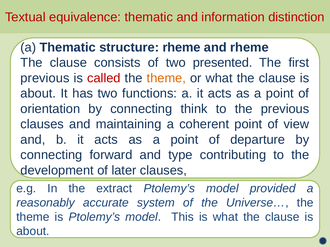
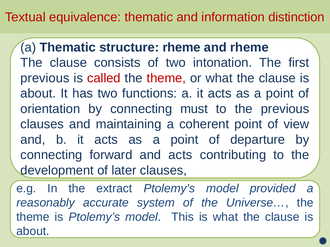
presented: presented -> intonation (223, 63)
theme colour: orange -> red (166, 78)
think: think -> must (194, 109)
and type: type -> acts (180, 155)
